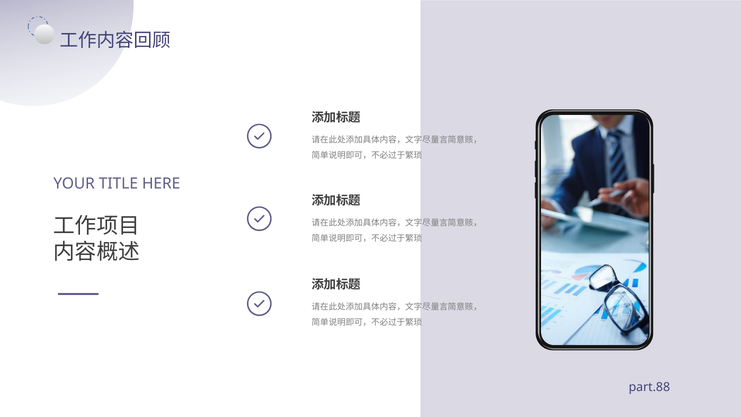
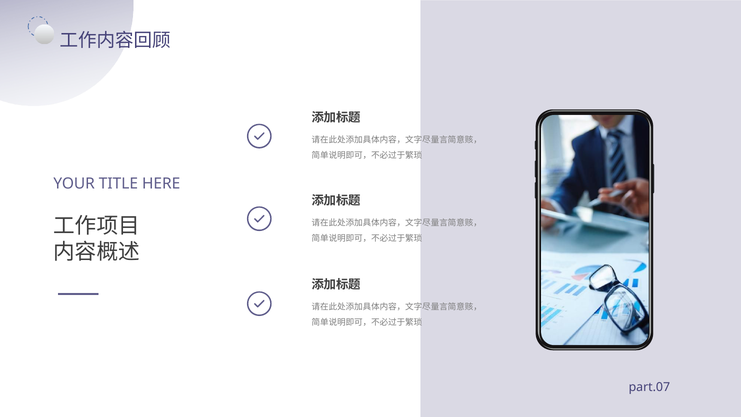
part.88: part.88 -> part.07 (649, 387)
